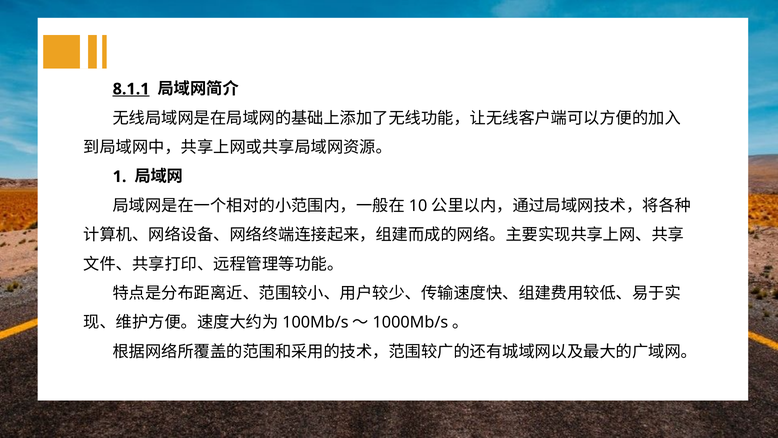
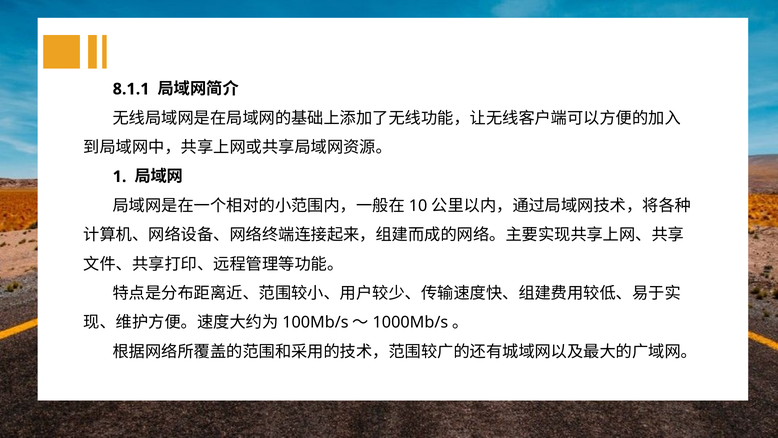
8.1.1 underline: present -> none (131, 89)
